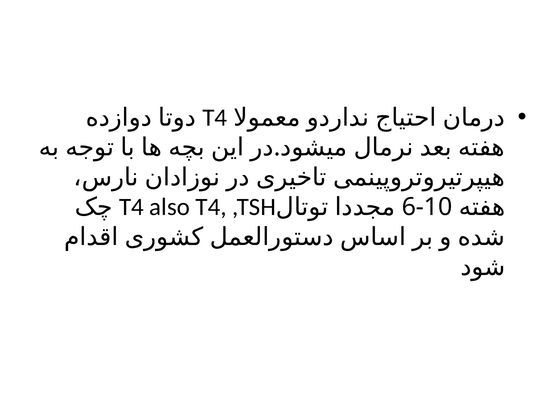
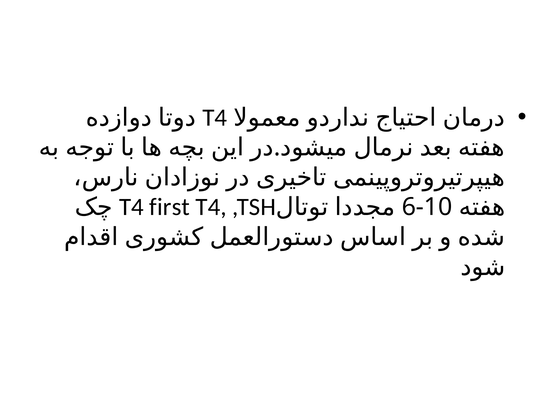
also: also -> first (170, 207)
